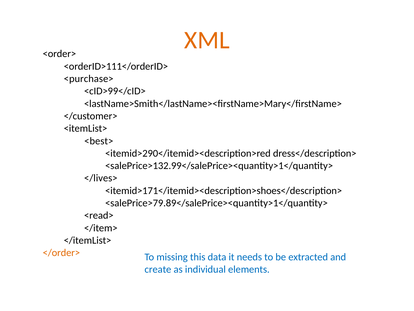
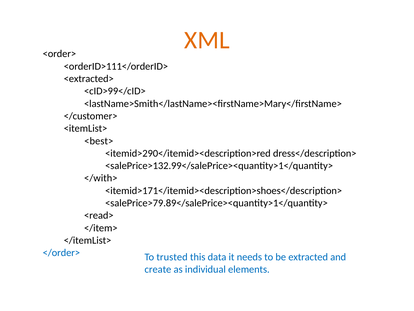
<purchase>: <purchase> -> <extracted> (89, 79)
</lives>: </lives> -> </with> (101, 178)
</order> colour: orange -> blue (61, 252)
missing: missing -> trusted (172, 257)
